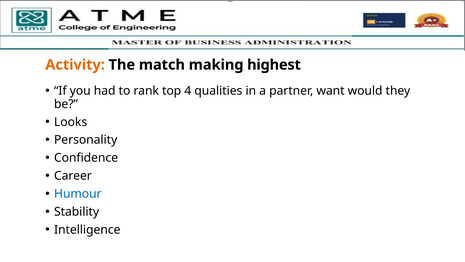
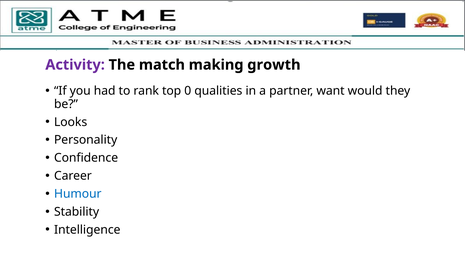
Activity colour: orange -> purple (75, 65)
highest: highest -> growth (274, 65)
4: 4 -> 0 (188, 91)
